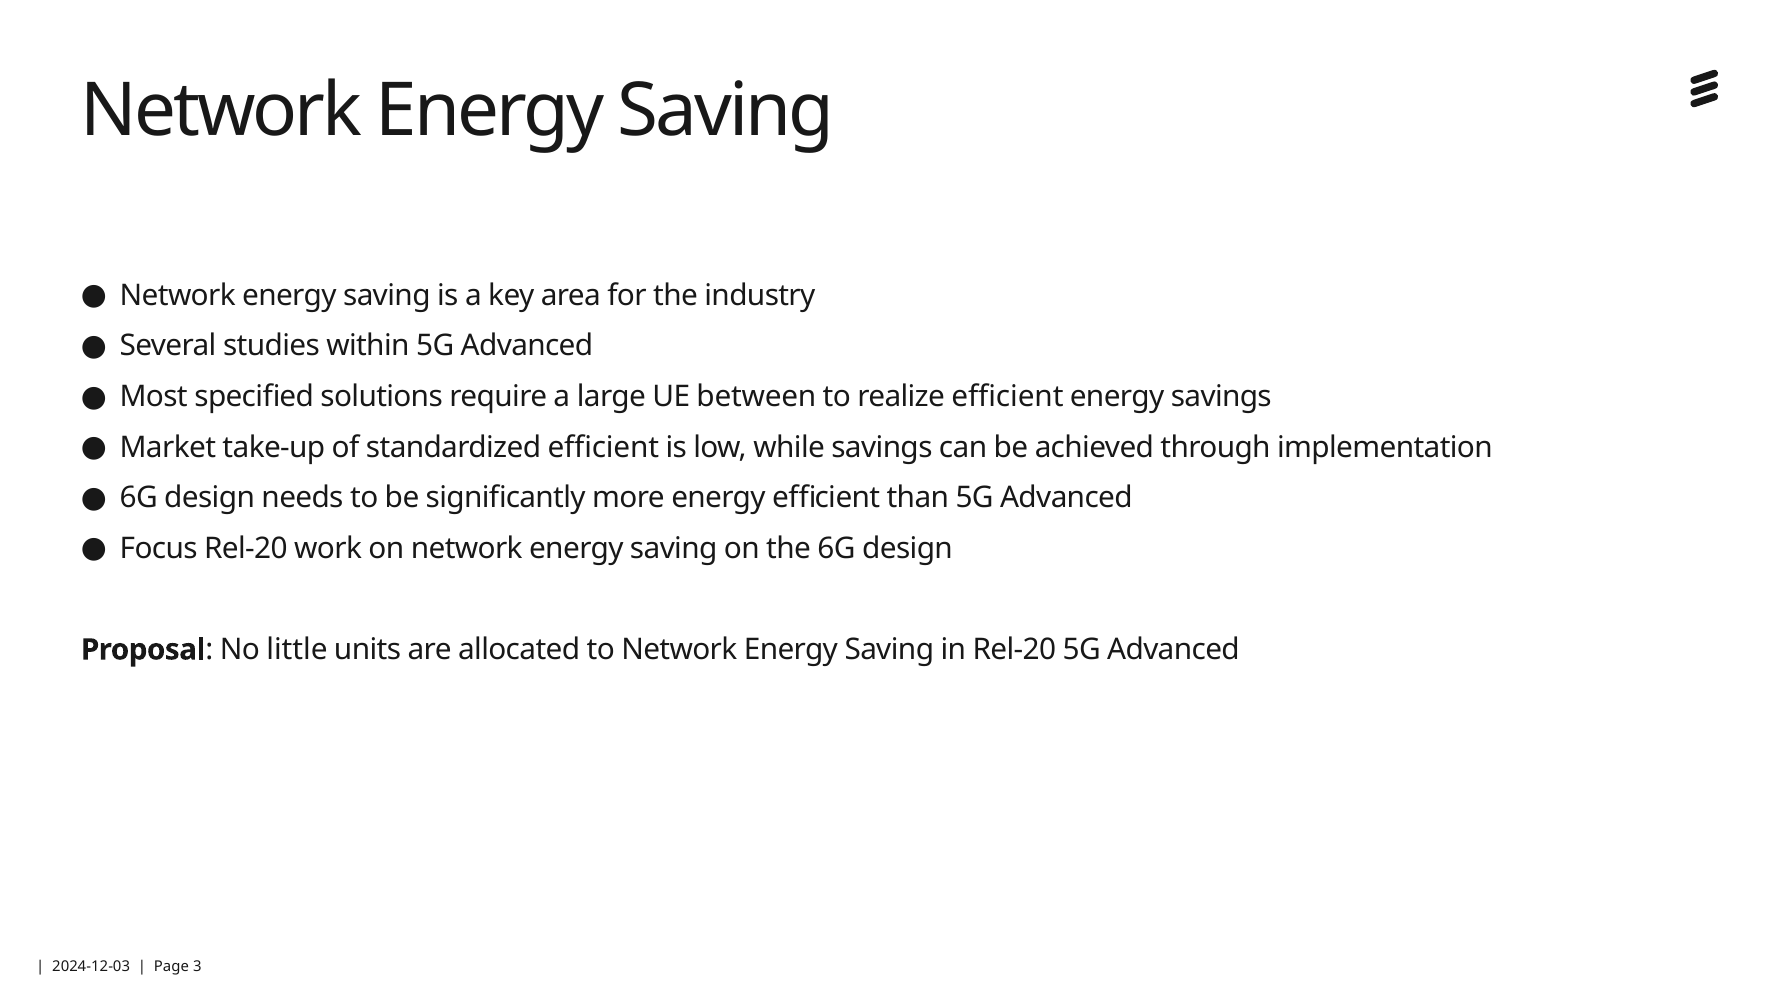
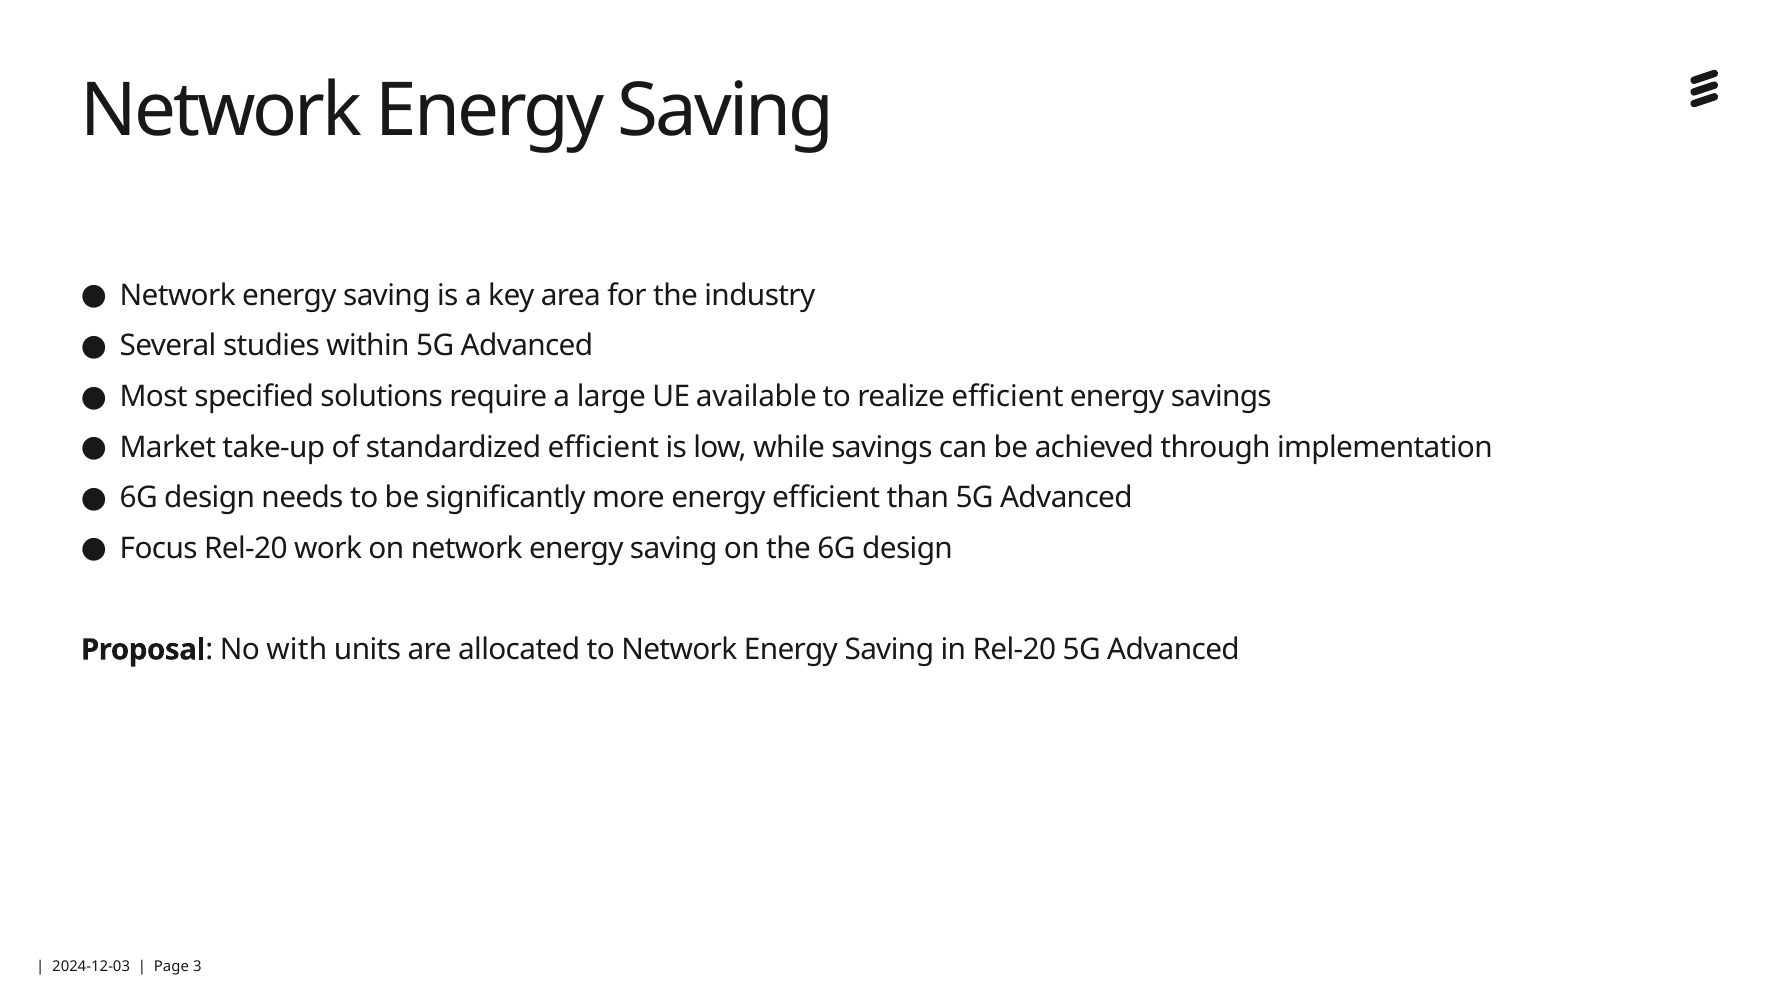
between: between -> available (756, 397)
little: little -> with (297, 650)
